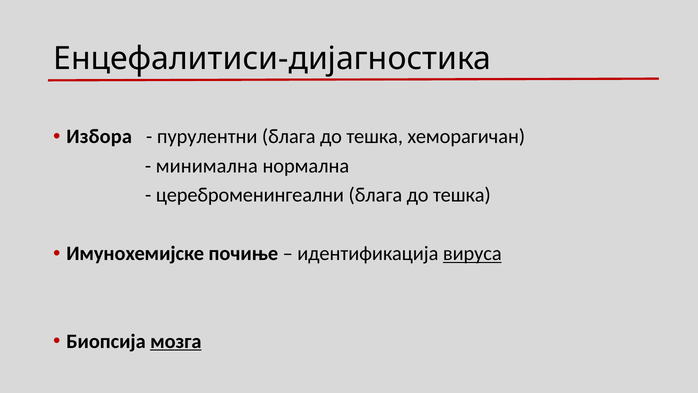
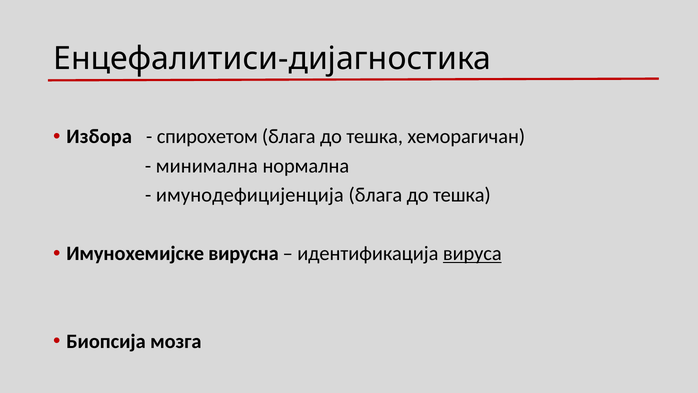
пурулентни: пурулентни -> спирохетом (207, 136)
цереброменингеални: цереброменингеални -> имунодефицијенција (250, 195)
почиње: почиње -> вирусна (243, 253)
мозга underline: present -> none (176, 341)
